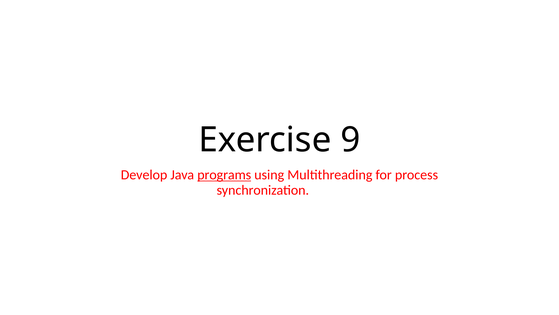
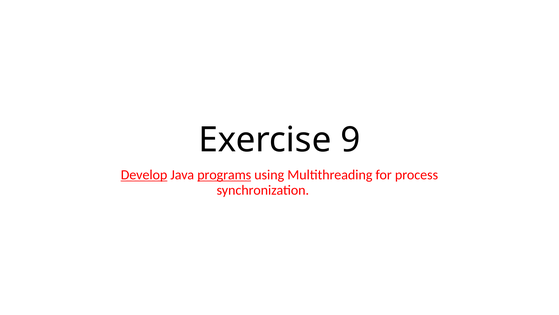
Develop underline: none -> present (144, 175)
